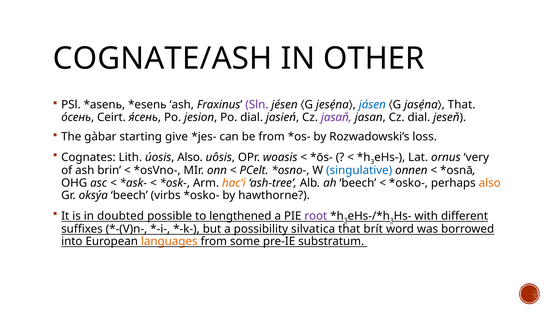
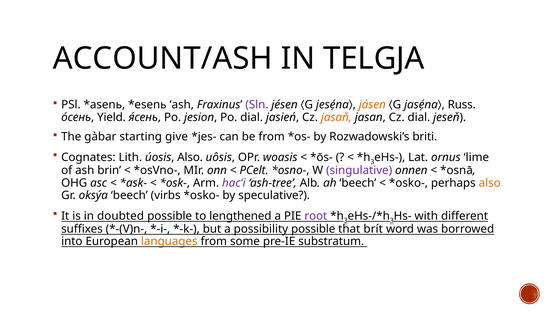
COGNATE/ASH: COGNATE/ASH -> ACCOUNT/ASH (163, 58)
OTHER: OTHER -> TELGJA (374, 58)
jásen colour: blue -> orange (372, 105)
That: That -> Russ (462, 105)
Ceirt: Ceirt -> Yield (111, 117)
jasaň colour: purple -> orange (336, 117)
loss: loss -> briti (425, 137)
very: very -> lime (476, 158)
singulative colour: blue -> purple (359, 170)
hac‘i colour: orange -> purple (234, 183)
hawthorne: hawthorne -> speculative (274, 195)
possibility silvatica: silvatica -> possible (313, 229)
